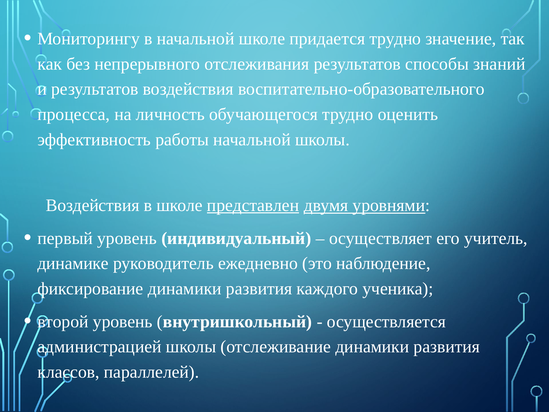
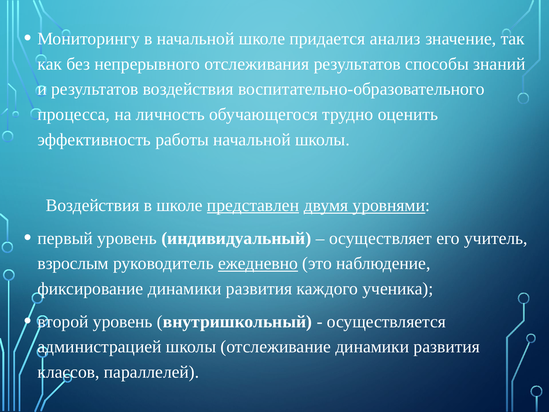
придается трудно: трудно -> анализ (395, 39)
динамике: динамике -> взрослым (73, 263)
ежедневно underline: none -> present (258, 263)
